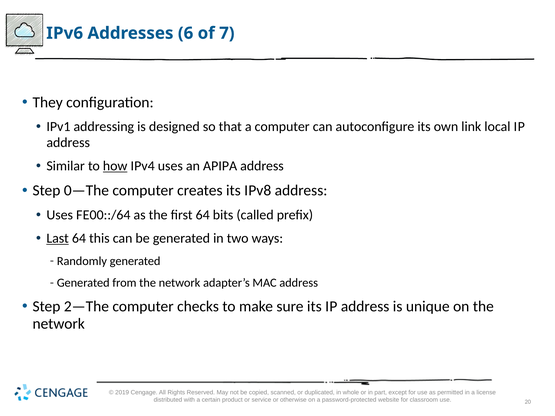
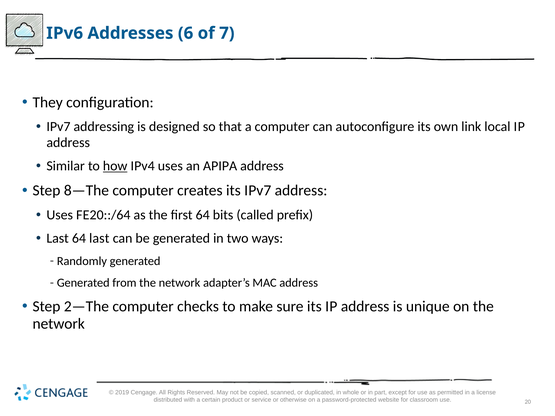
1: 1 -> 7 (67, 127)
0—The: 0—The -> 8—The (86, 191)
8: 8 -> 7 (267, 191)
0: 0 -> 2 (93, 215)
Last underline: present -> none (58, 238)
64 this: this -> last (99, 238)
